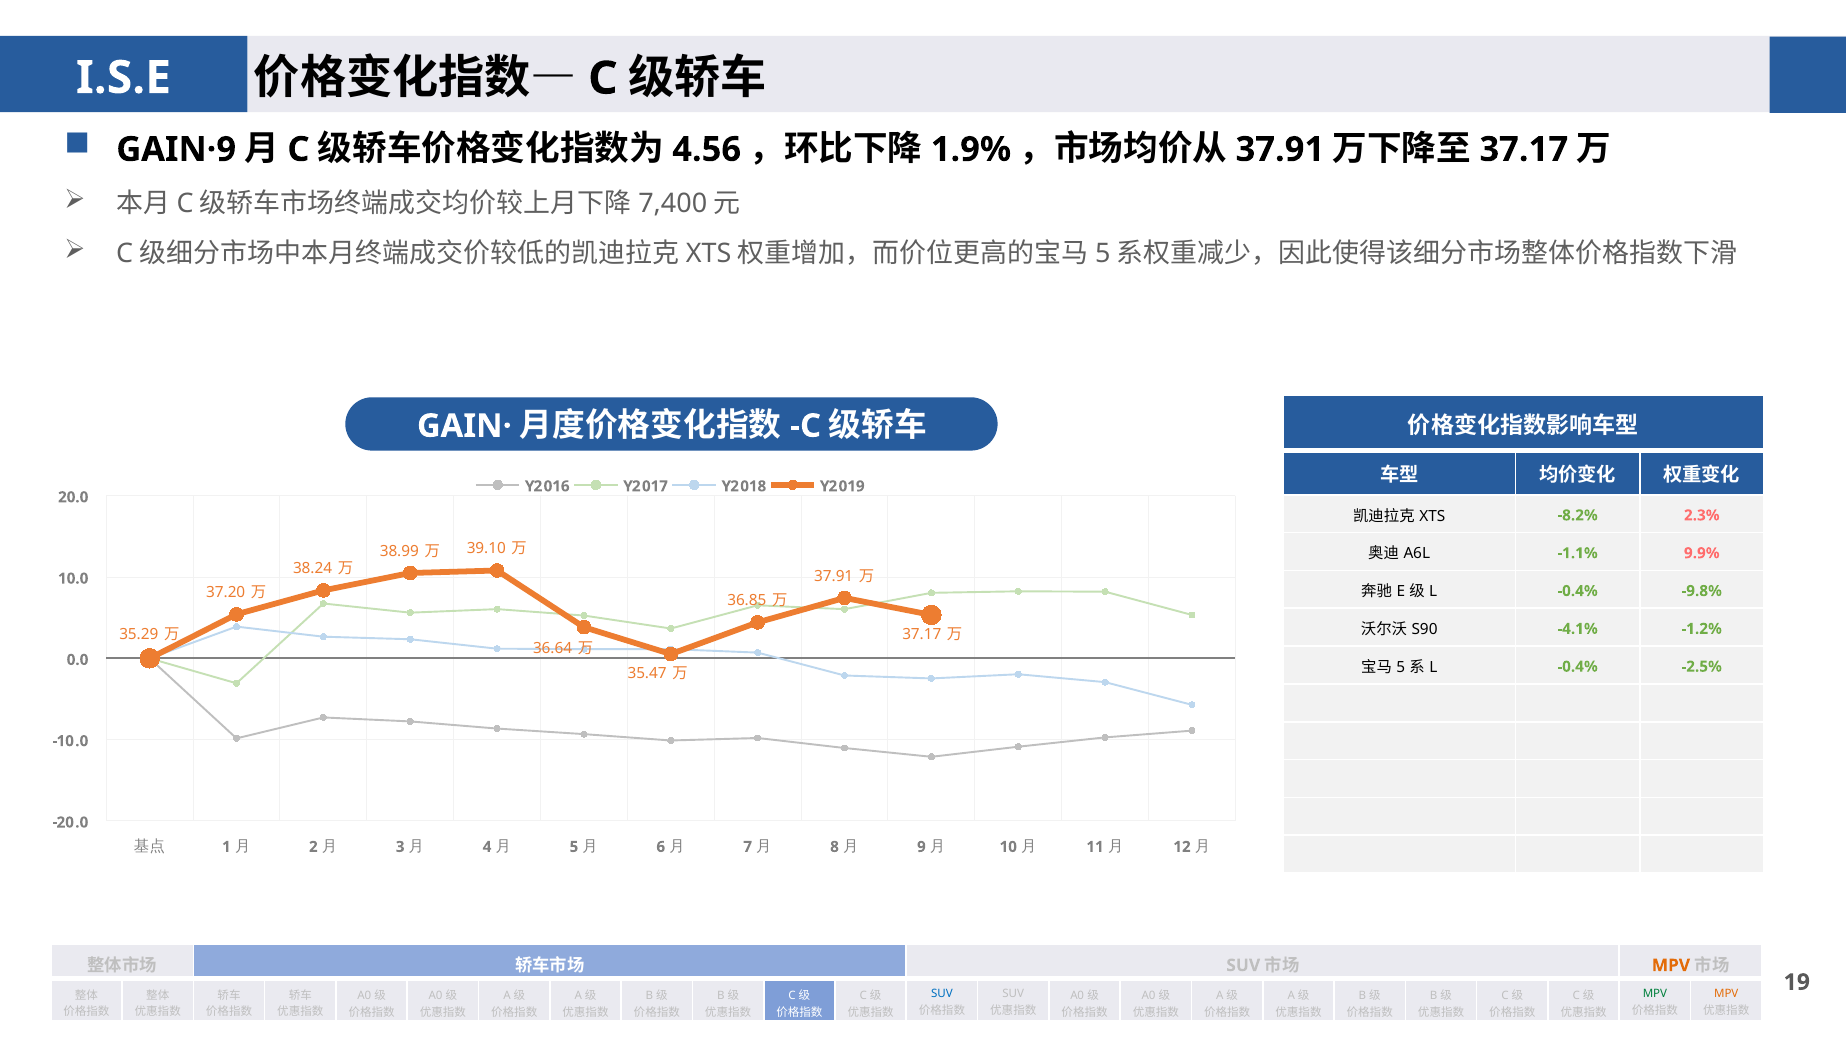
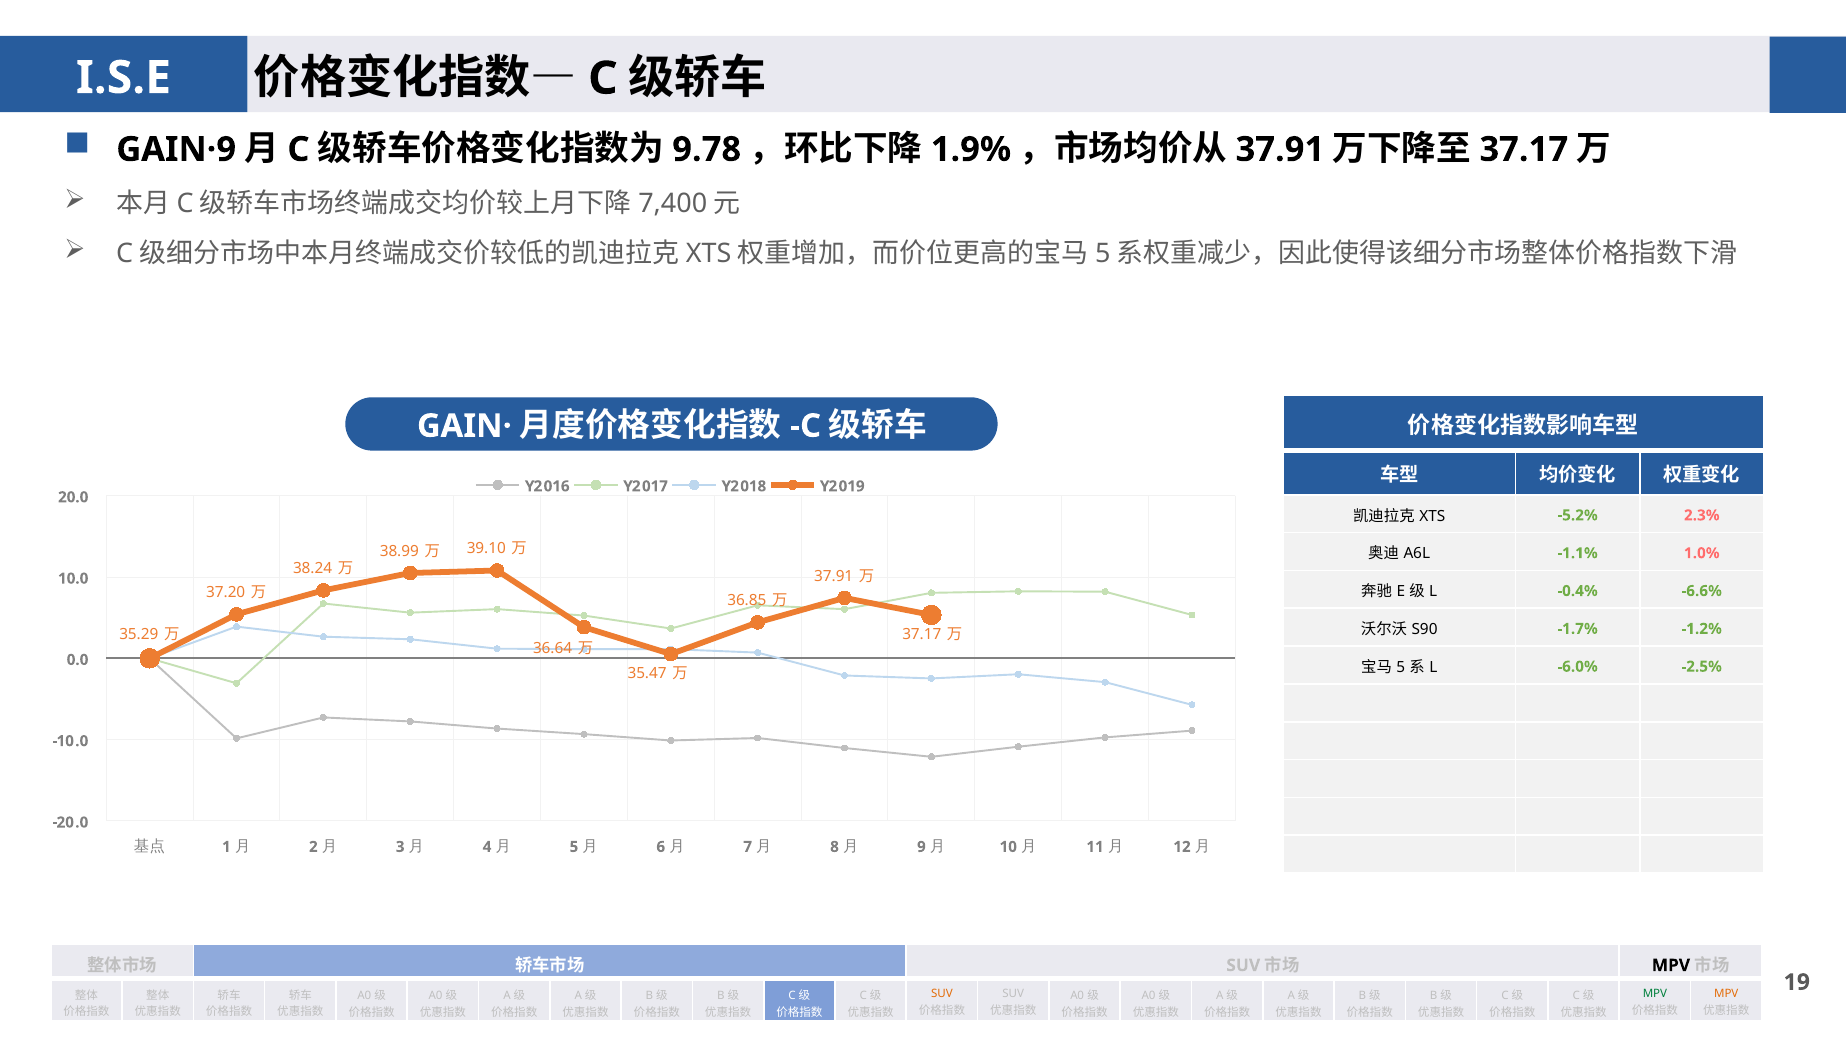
4.56: 4.56 -> 9.78 (707, 150)
-8.2%: -8.2% -> -5.2% (1578, 516)
9.9%: 9.9% -> 1.0% (1702, 553)
-9.8%: -9.8% -> -6.6% (1702, 591)
-4.1%: -4.1% -> -1.7% (1578, 629)
-0.4%: -0.4% -> -6.0% (1578, 667)
MPV colour: orange -> black (1671, 966)
SUV colour: blue -> orange (942, 994)
